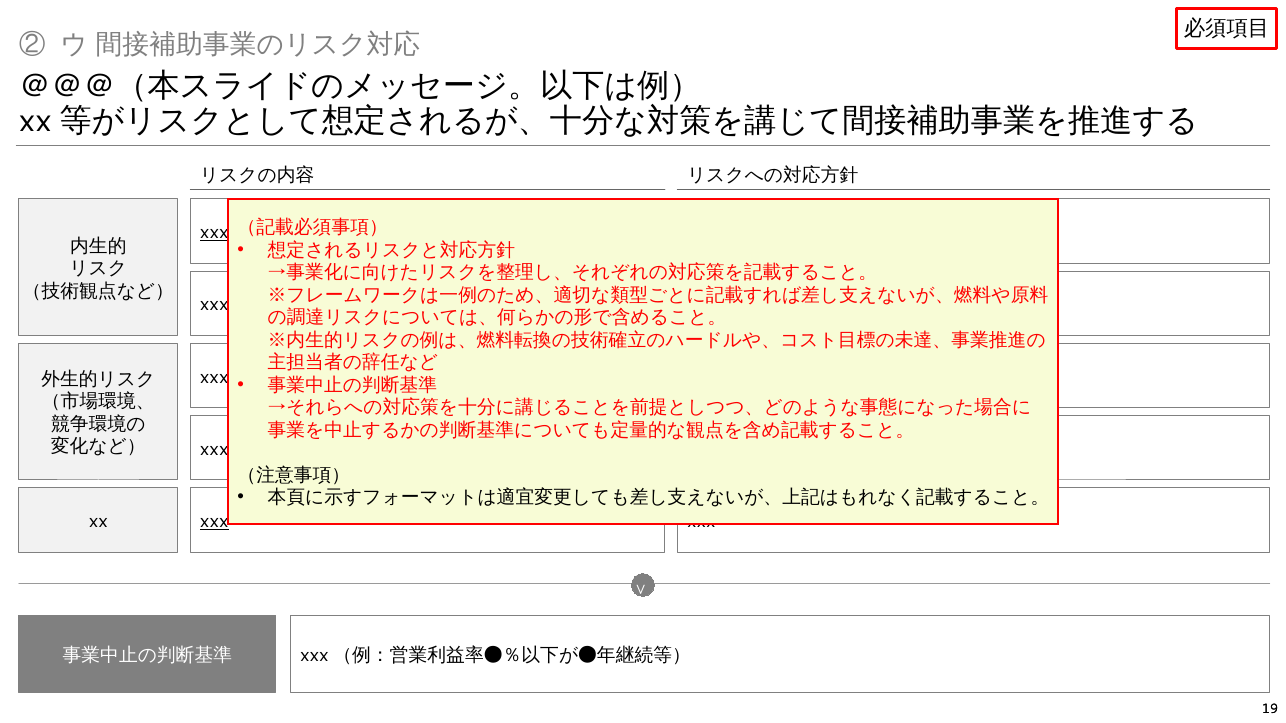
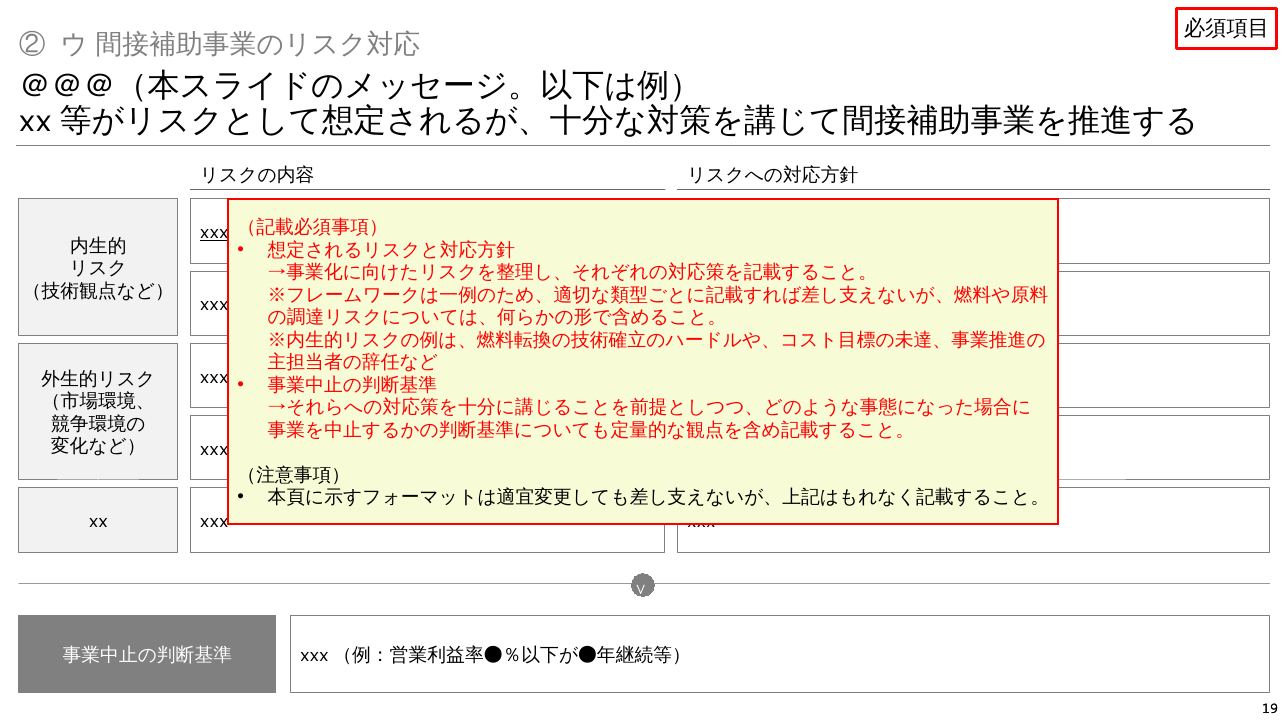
xxx underline: present -> none (214, 522)
